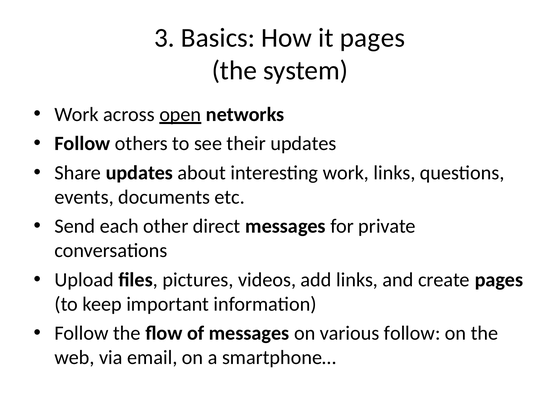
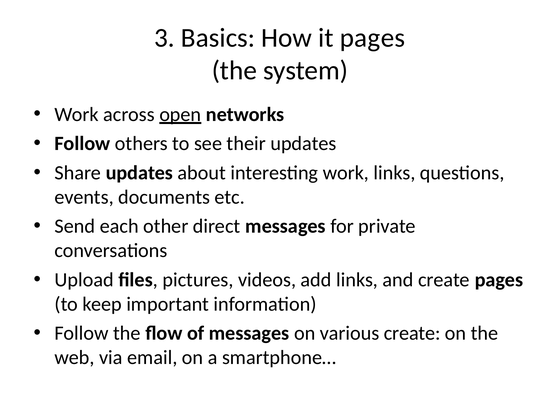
various follow: follow -> create (412, 333)
